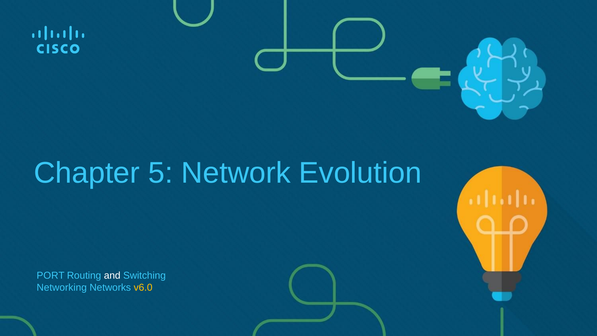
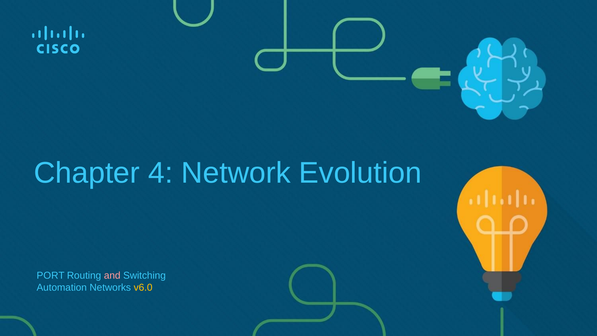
5: 5 -> 4 (161, 173)
and colour: white -> pink (112, 275)
Networking: Networking -> Automation (62, 287)
